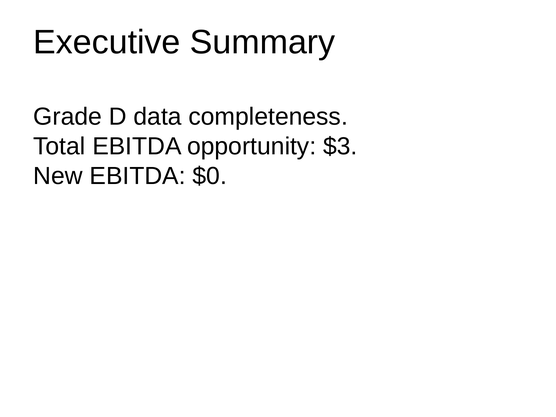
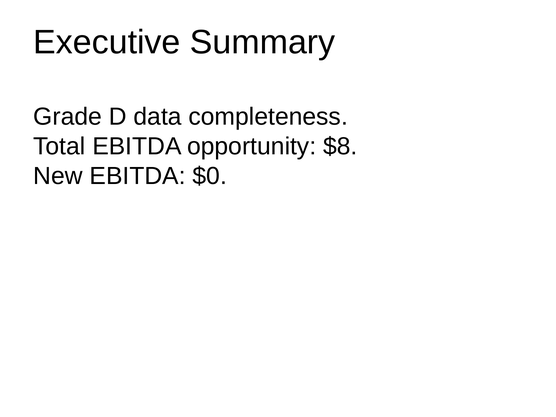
$3: $3 -> $8 (340, 146)
